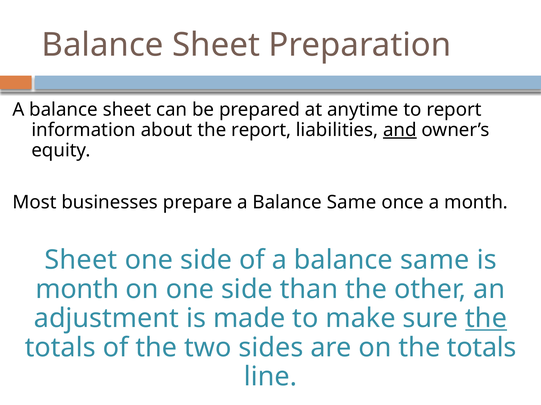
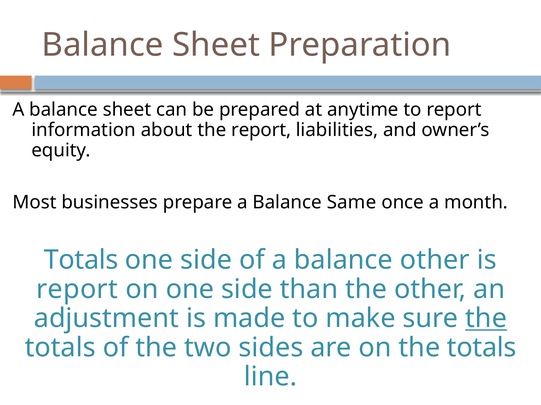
and underline: present -> none (400, 130)
Sheet: Sheet -> Totals (81, 261)
of a balance same: same -> other (435, 261)
month: month -> report (77, 290)
